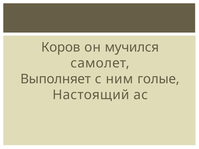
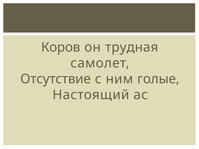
мучился: мучился -> трудная (132, 47)
Выполняет: Выполняет -> Отсутствие (56, 79)
